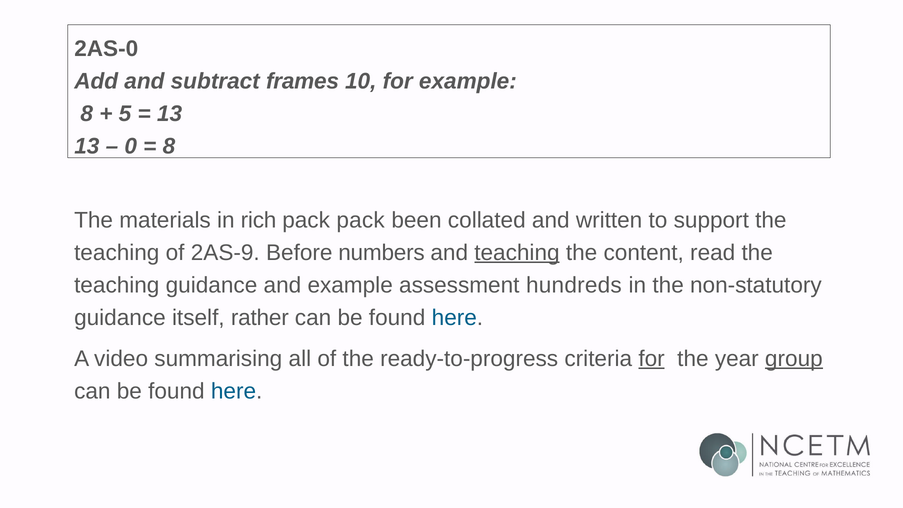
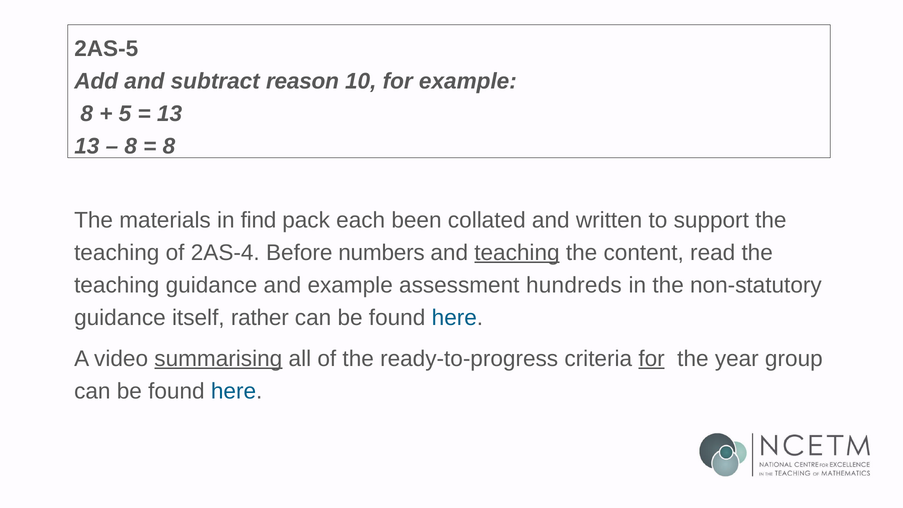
2AS-0: 2AS-0 -> 2AS-5 (106, 49)
frames: frames -> reason (302, 81)
0: 0 -> 8 (131, 146)
rich: rich -> find (259, 220)
pack pack: pack -> each (361, 220)
2AS-9: 2AS-9 -> 2AS-4 (225, 253)
summarising underline: none -> present (218, 359)
group underline: present -> none (794, 359)
